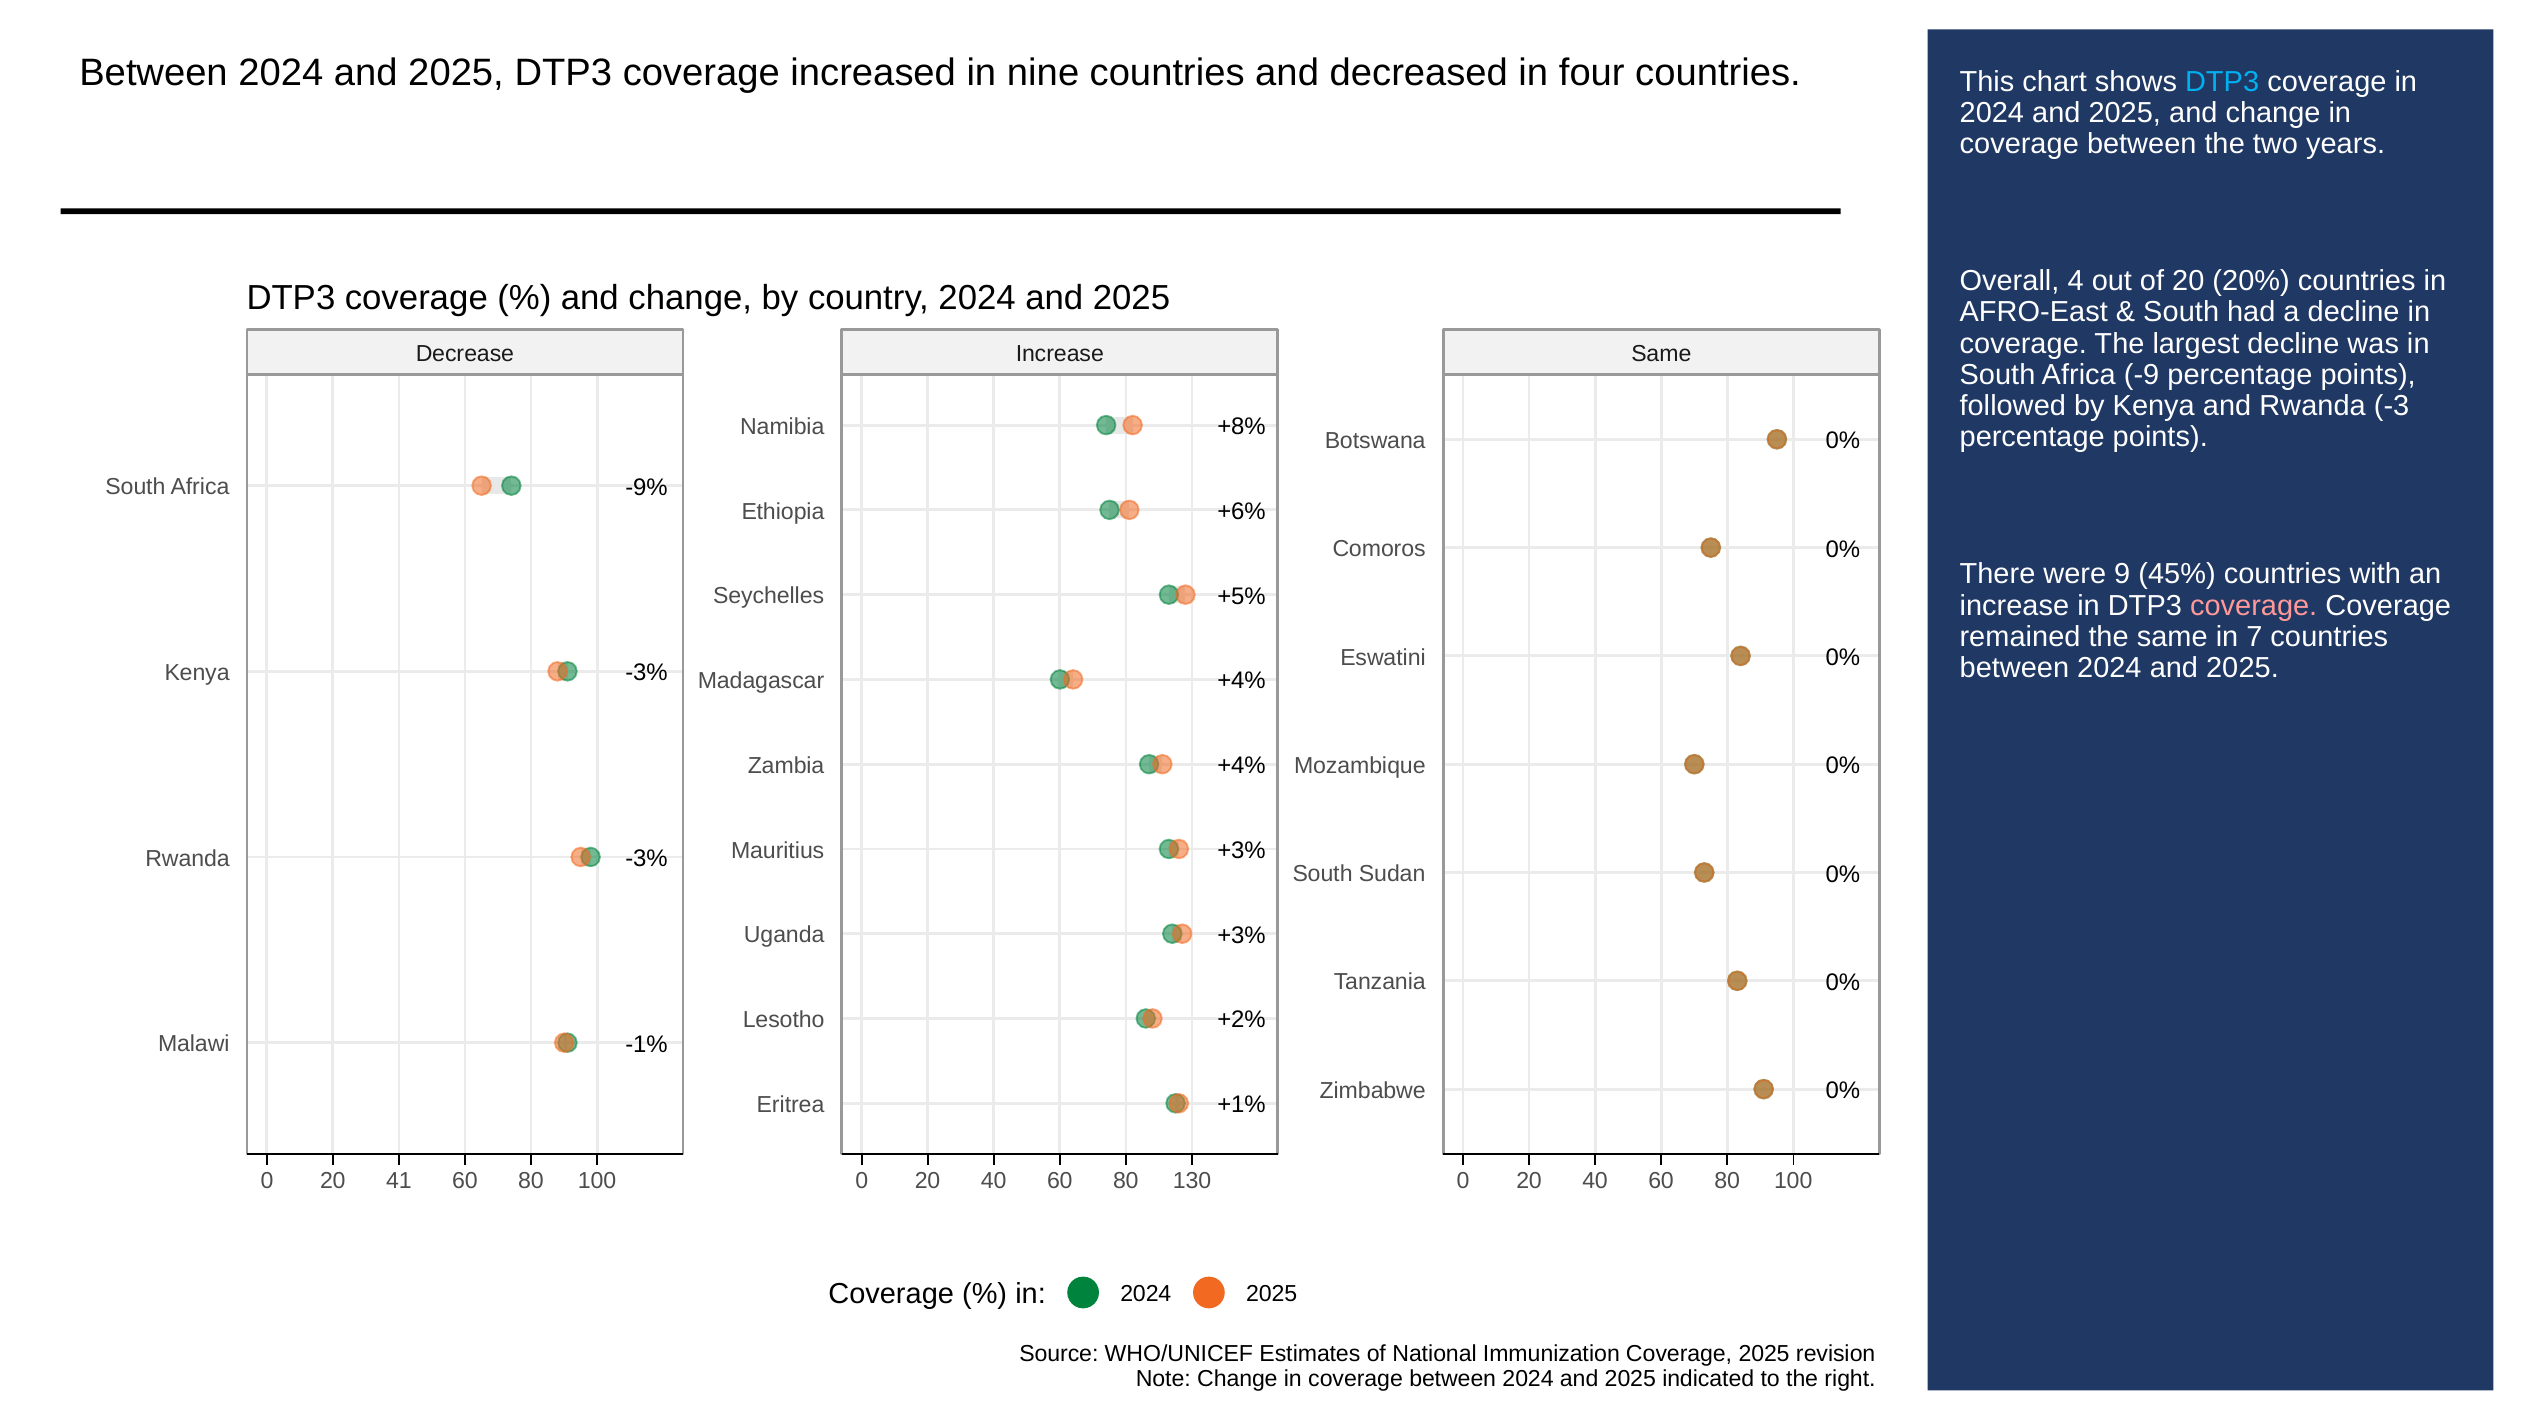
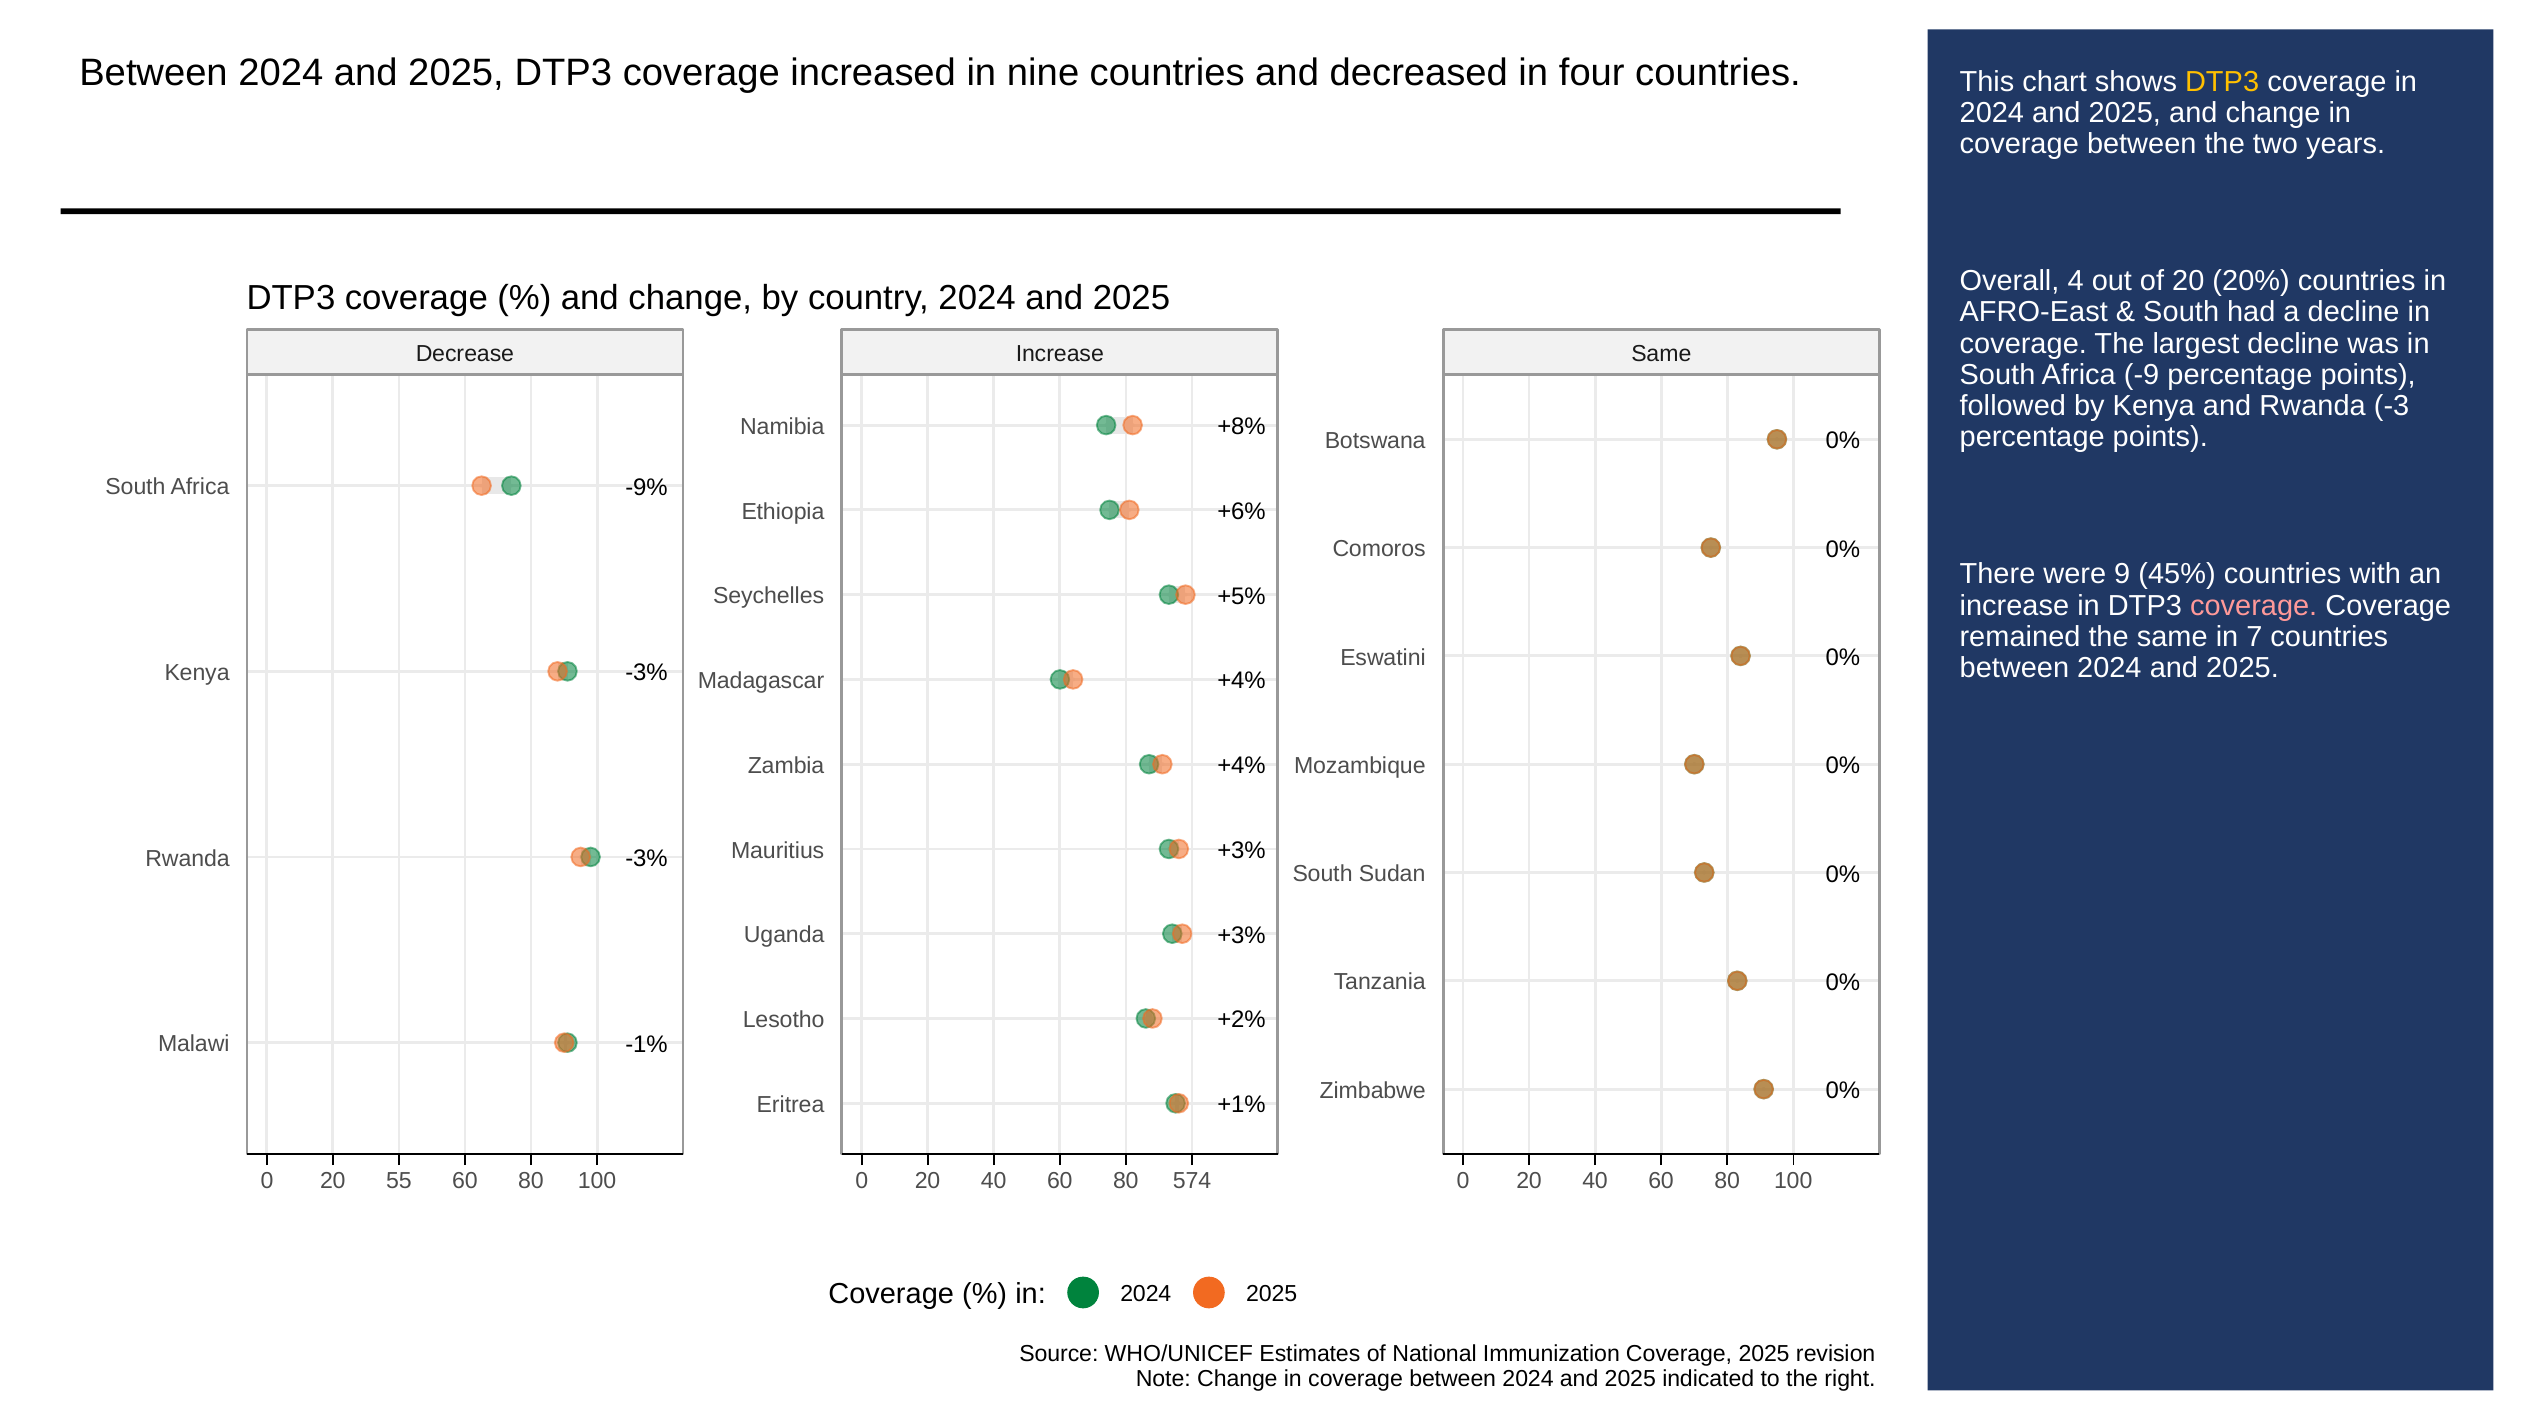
DTP3 colour: light blue -> yellow (2222, 82)
41: 41 -> 55 (399, 1181)
130: 130 -> 574 (1192, 1181)
